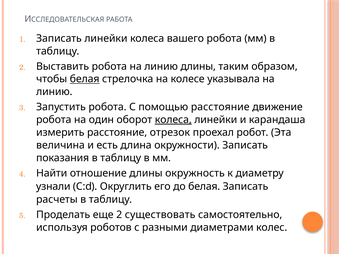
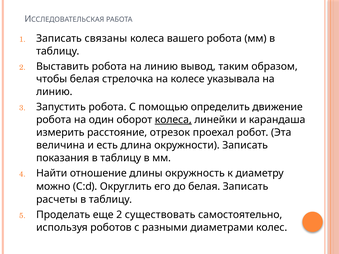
Записать линейки: линейки -> связаны (106, 38)
линию длины: длины -> вывод (198, 66)
белая underline: present -> none (85, 79)
помощью расстояние: расстояние -> определить (220, 107)
узнали: узнали -> можно (53, 187)
